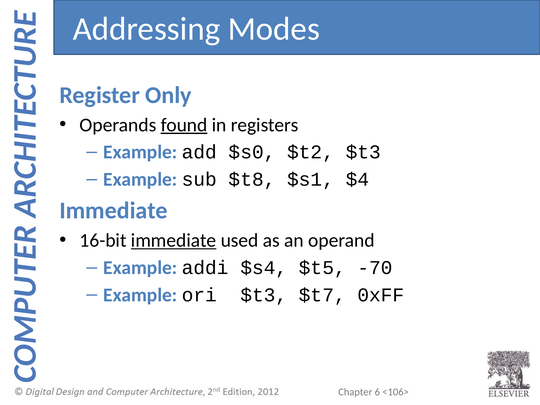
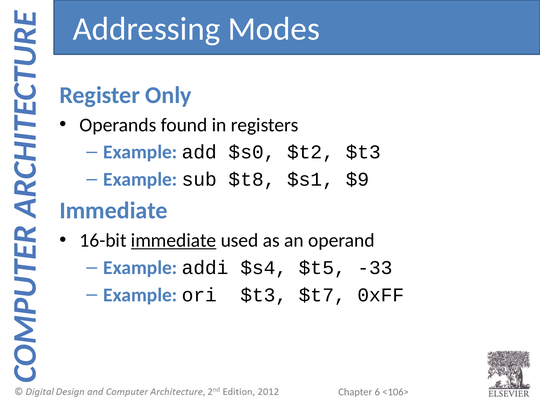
found underline: present -> none (184, 125)
$4: $4 -> $9 (358, 180)
-70: -70 -> -33 (375, 268)
